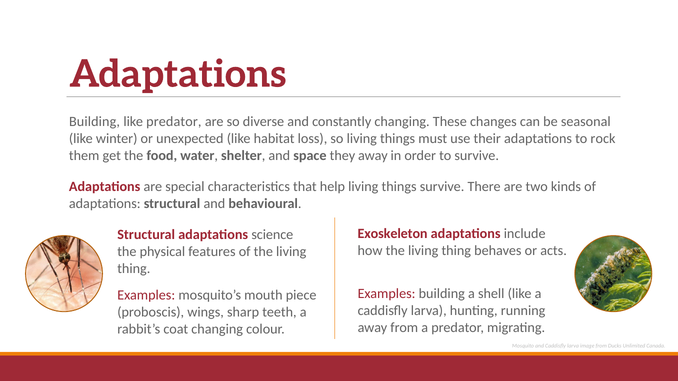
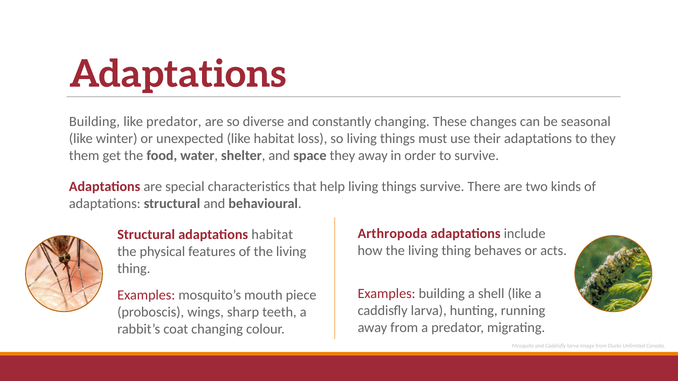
to rock: rock -> they (603, 139)
Exoskeleton: Exoskeleton -> Arthropoda (392, 234)
adaptations science: science -> habitat (272, 235)
